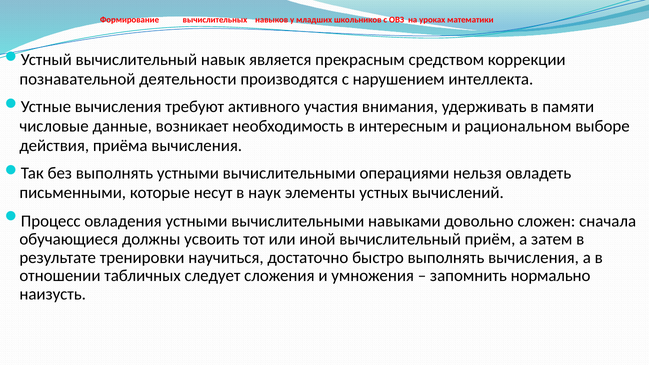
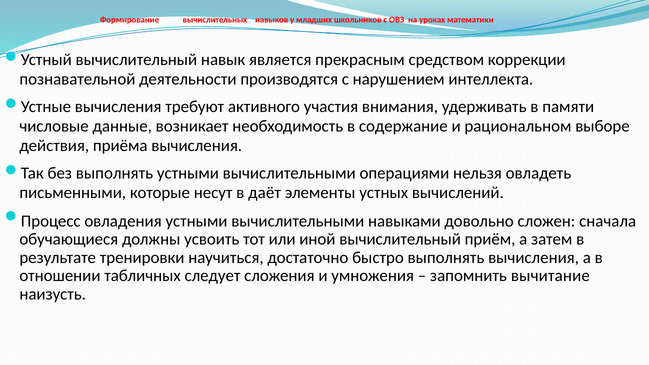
интересным: интересным -> содержание (403, 126)
наук: наук -> даёт (265, 193)
нормально: нормально -> вычитание (550, 276)
